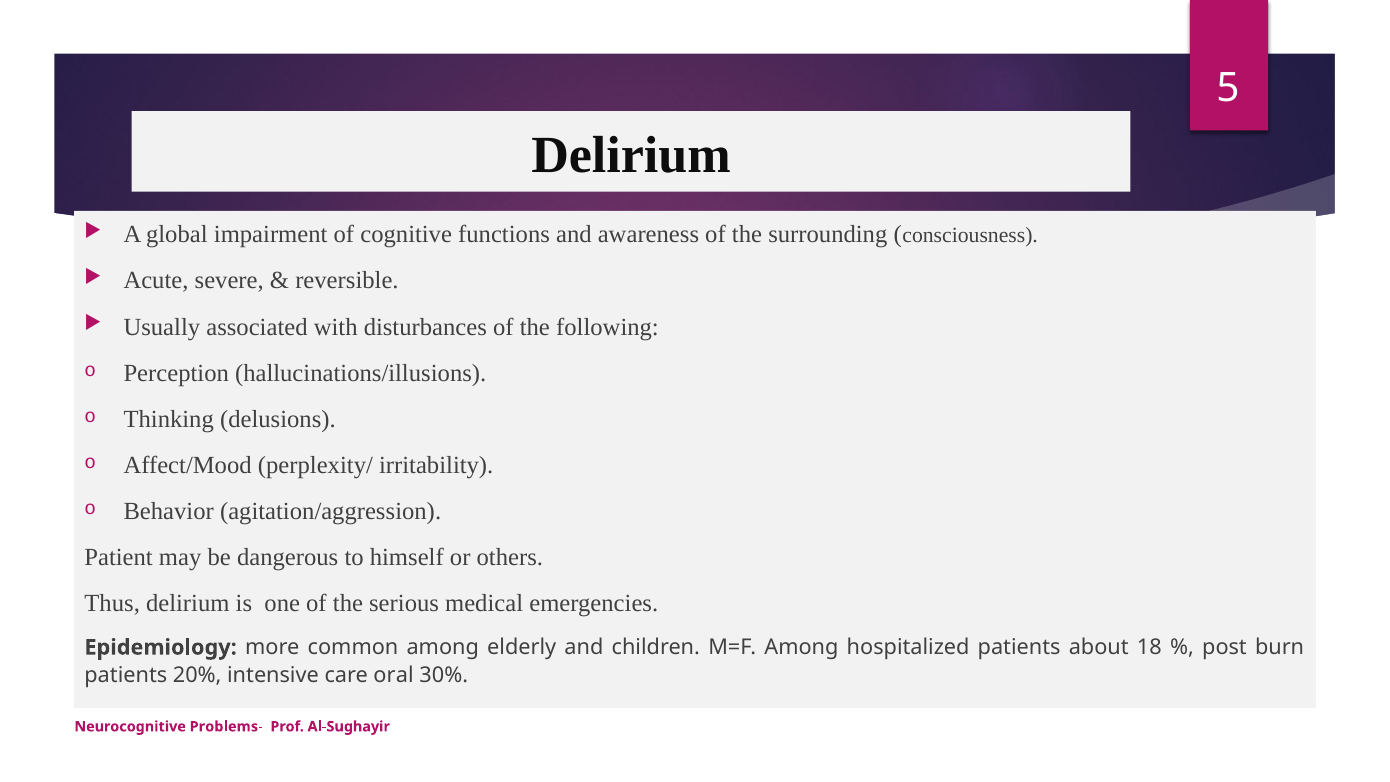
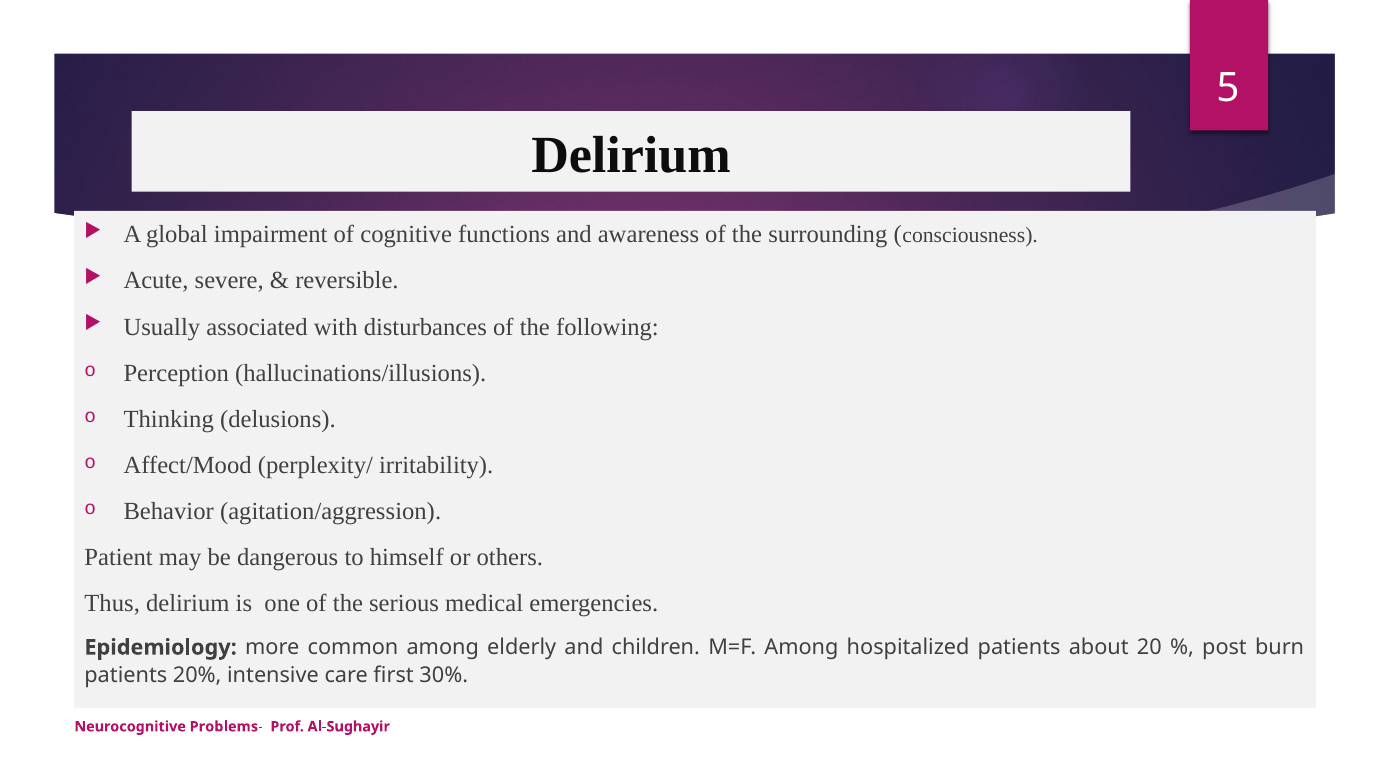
18: 18 -> 20 (1149, 647)
oral: oral -> first (394, 675)
